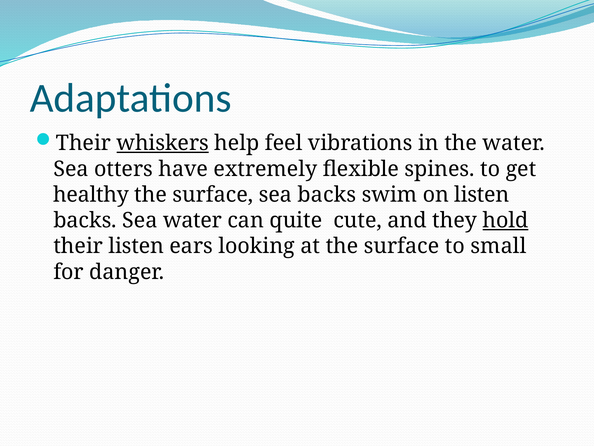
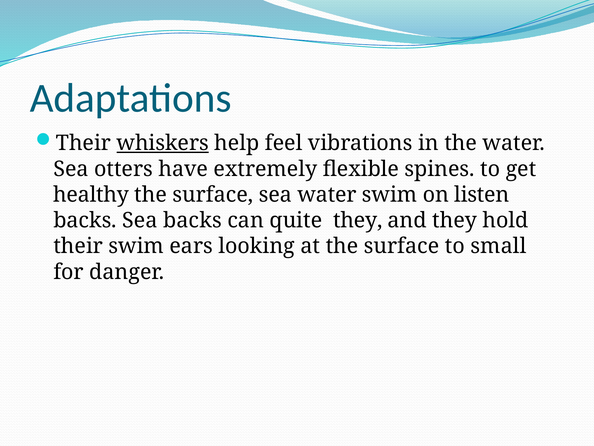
sea backs: backs -> water (327, 194)
Sea water: water -> backs (192, 220)
quite cute: cute -> they (358, 220)
hold underline: present -> none (506, 220)
their listen: listen -> swim (136, 246)
